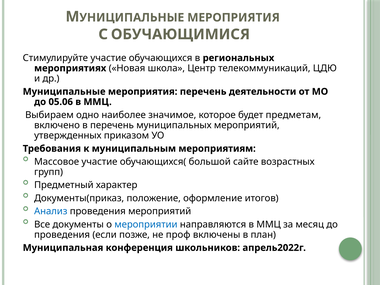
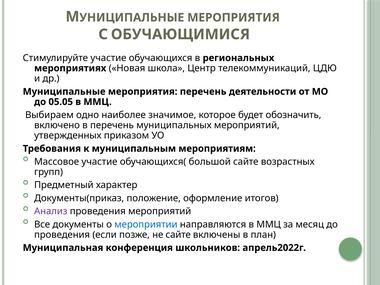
05.06: 05.06 -> 05.05 (61, 102)
предметам: предметам -> обозначить (293, 115)
Анализ colour: blue -> purple (51, 211)
не проф: проф -> сайте (178, 235)
